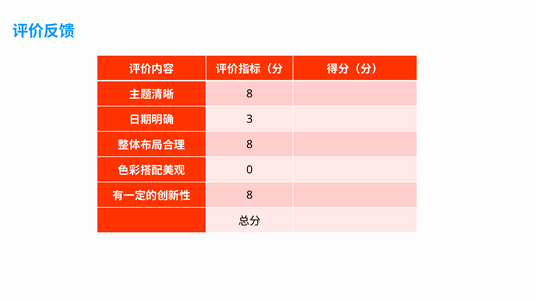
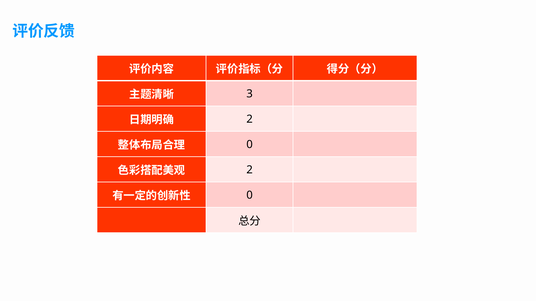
8: 8 -> 3 (250, 94)
3: 3 -> 2 (250, 120)
8: 8 -> 0 (250, 145)
0: 0 -> 2 (250, 170)
8: 8 -> 0 (250, 196)
